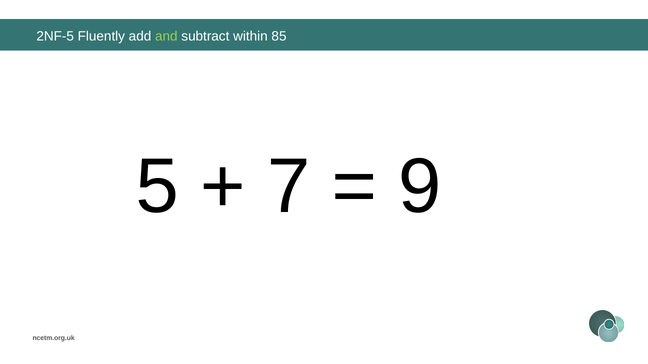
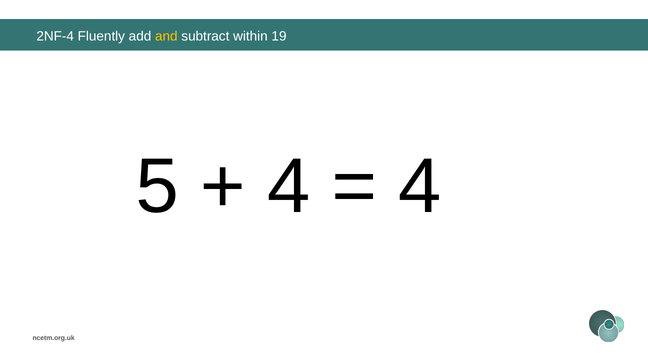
2NF-5: 2NF-5 -> 2NF-4 (55, 36)
and colour: light green -> yellow (166, 36)
85: 85 -> 19 (279, 36)
7: 7 -> 4 (289, 187)
9: 9 -> 4 (420, 187)
